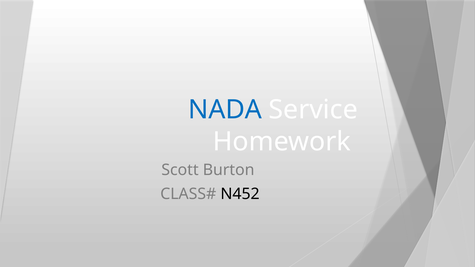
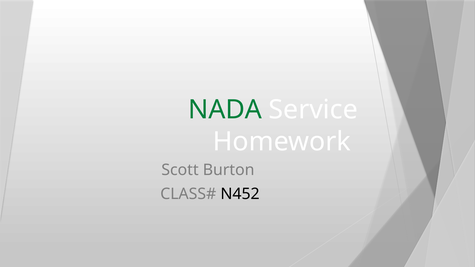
NADA colour: blue -> green (225, 110)
